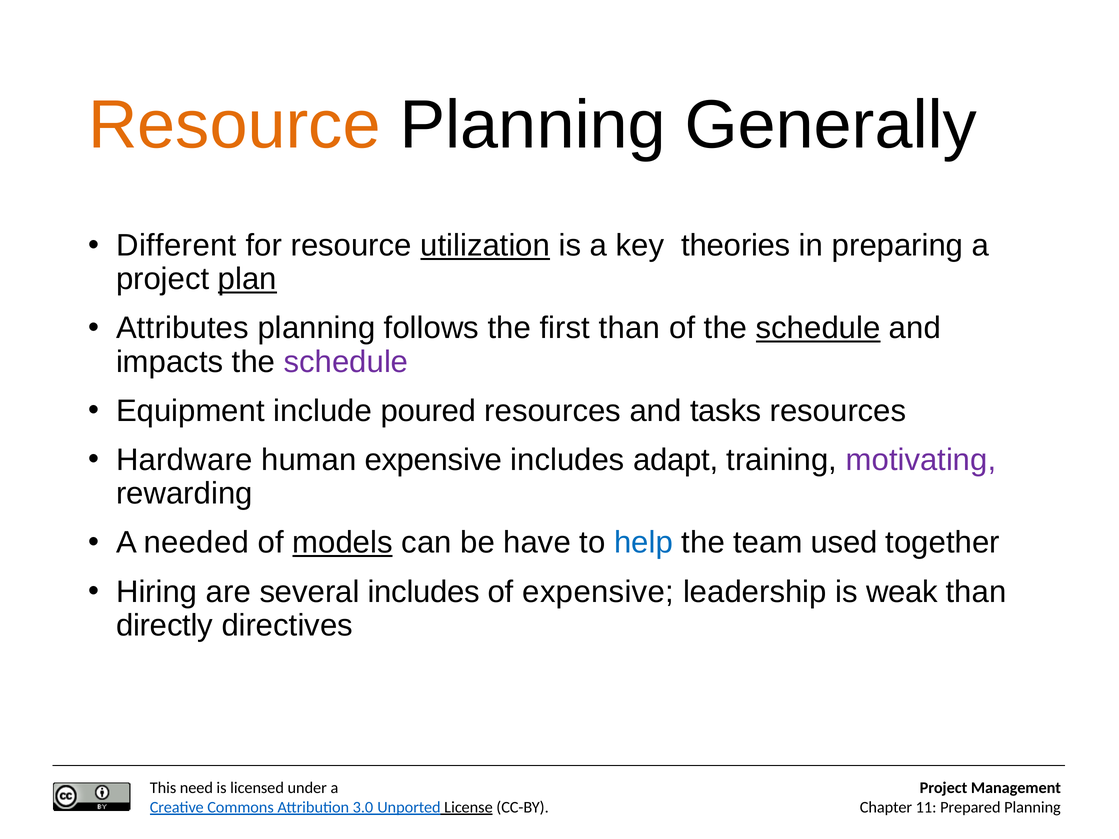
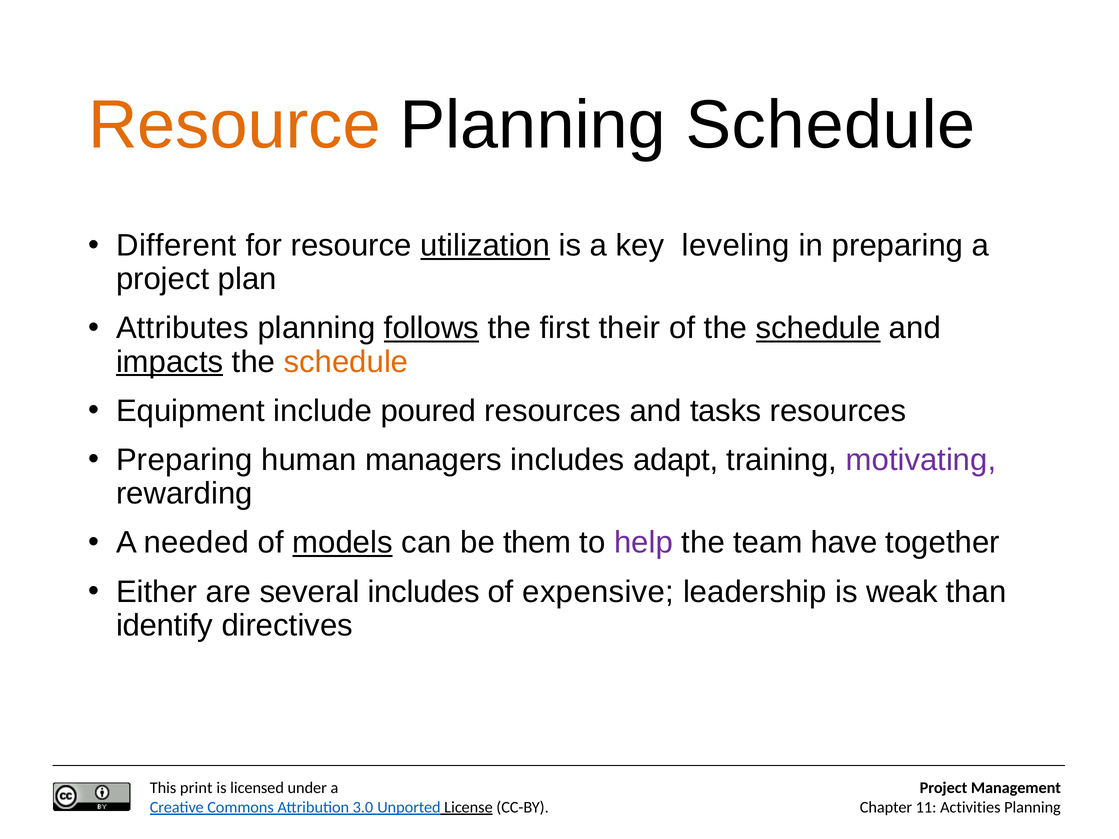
Planning Generally: Generally -> Schedule (831, 125)
theories: theories -> leveling (736, 246)
plan underline: present -> none (247, 279)
follows underline: none -> present (431, 328)
first than: than -> their (629, 328)
impacts underline: none -> present (170, 362)
schedule colour: purple -> orange (346, 362)
Hardware: Hardware -> Preparing (184, 460)
human expensive: expensive -> managers (433, 460)
have: have -> them (537, 543)
help colour: blue -> purple (643, 543)
used: used -> have (844, 543)
Hiring: Hiring -> Either (157, 592)
directly: directly -> identify (165, 625)
need: need -> print (196, 788)
Prepared: Prepared -> Activities (970, 807)
